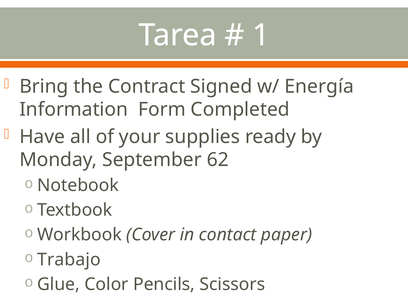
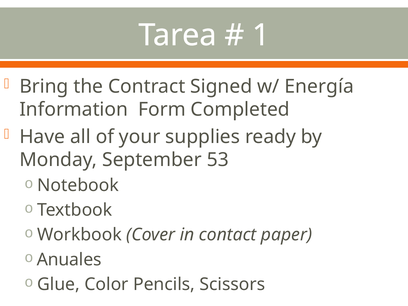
62: 62 -> 53 (218, 160)
Trabajo: Trabajo -> Anuales (69, 260)
